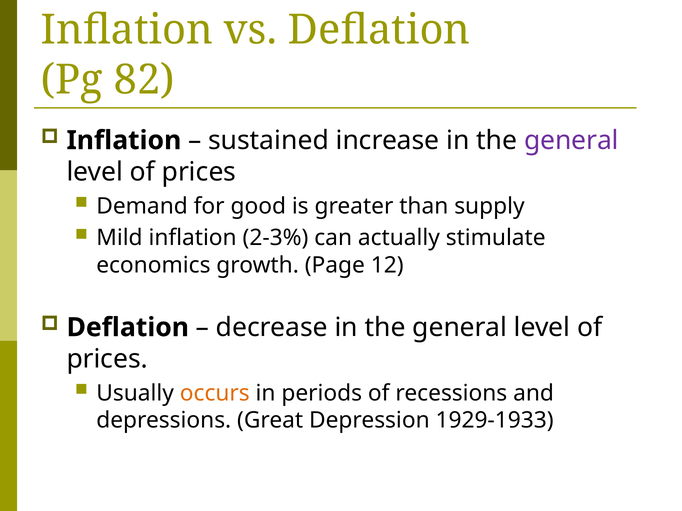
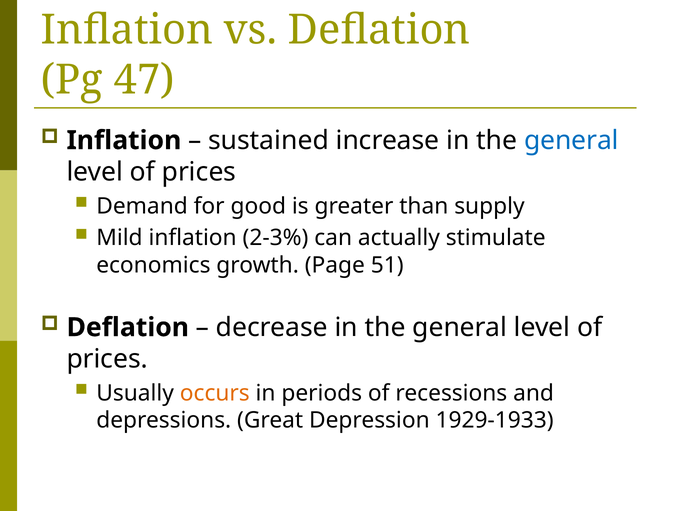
82: 82 -> 47 (144, 80)
general colour: purple -> blue (571, 141)
12: 12 -> 51 (387, 265)
